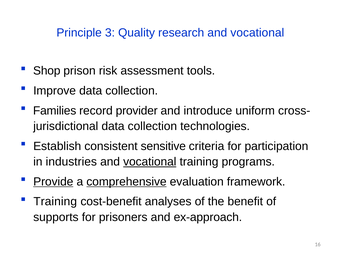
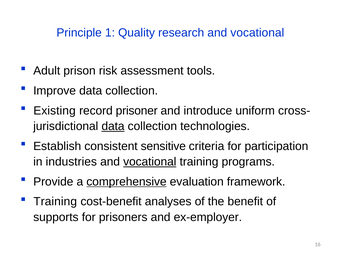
3: 3 -> 1 (110, 33)
Shop: Shop -> Adult (47, 71)
Families: Families -> Existing (55, 110)
provider: provider -> prisoner (137, 110)
data underline: none -> present (113, 126)
Provide underline: present -> none (53, 181)
ex-approach: ex-approach -> ex-employer (208, 217)
